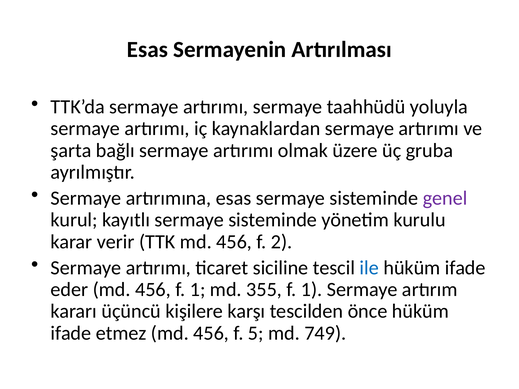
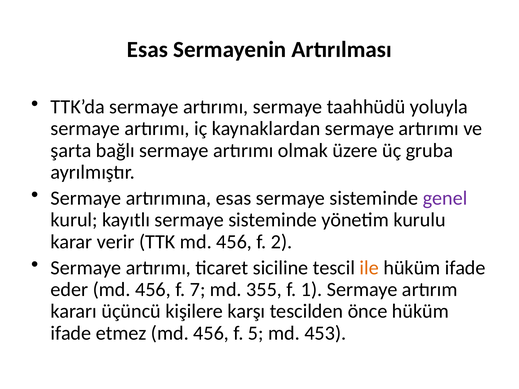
ile colour: blue -> orange (369, 268)
456 f 1: 1 -> 7 (198, 290)
749: 749 -> 453 (325, 333)
